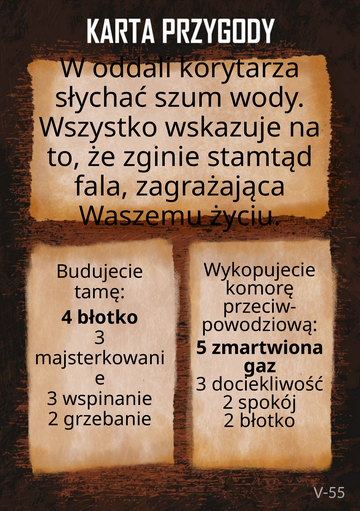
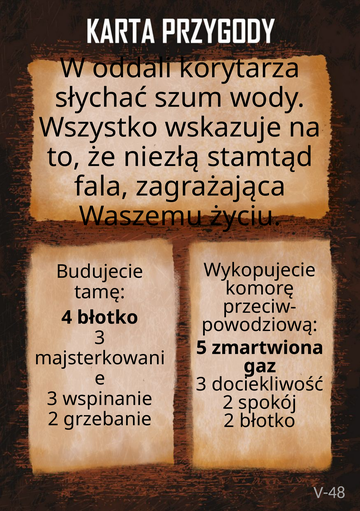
zginie: zginie -> niezłą (161, 157)
V-55: V-55 -> V-48 (329, 493)
